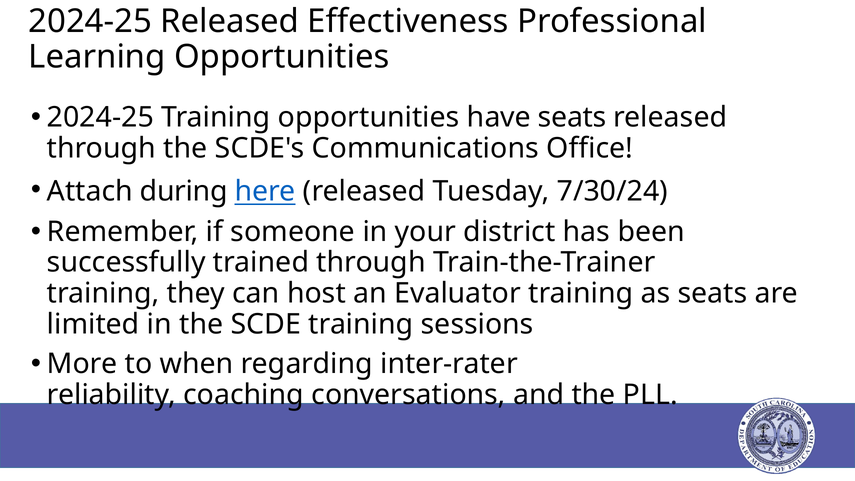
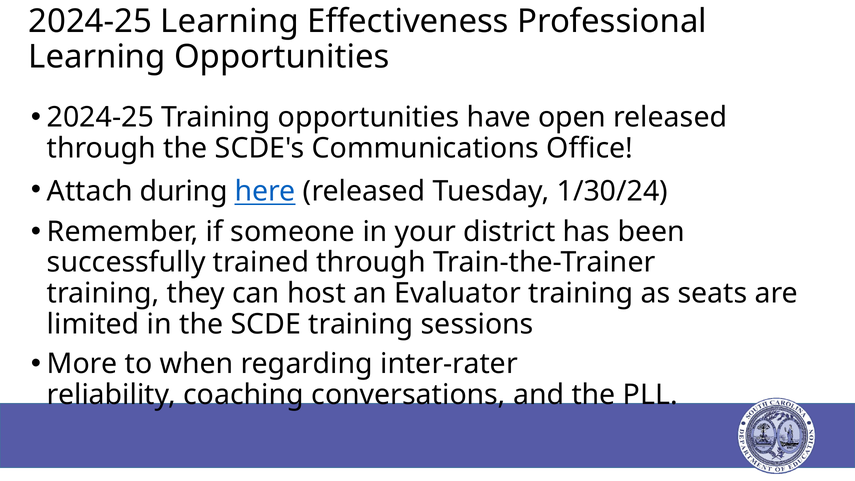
2024-25 Released: Released -> Learning (230, 21)
have seats: seats -> open (572, 117)
7/30/24: 7/30/24 -> 1/30/24 (612, 191)
